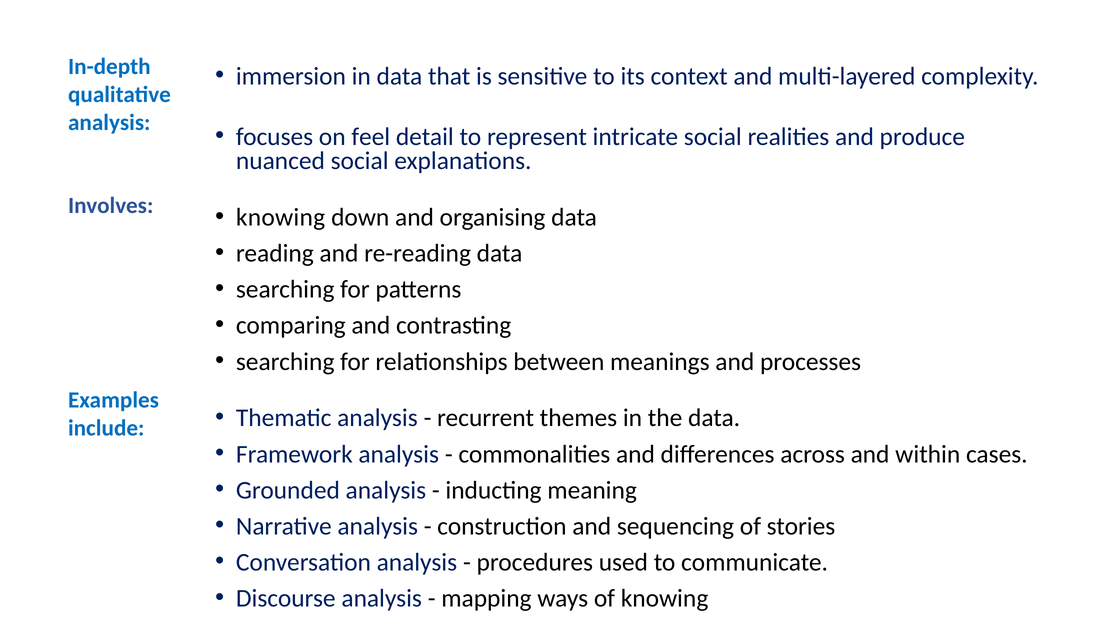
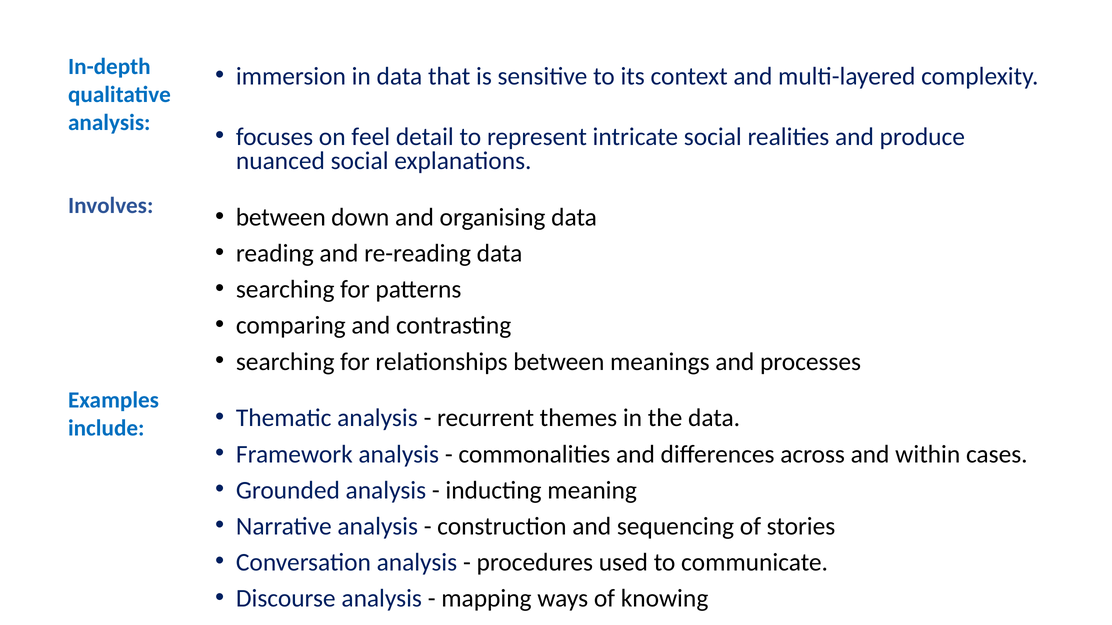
knowing: knowing -> between (281, 218)
